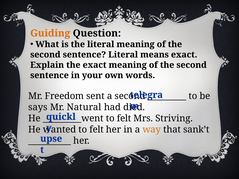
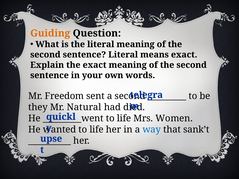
says: says -> they (38, 107)
felt: felt -> life (124, 119)
Striving: Striving -> Women (174, 119)
felt: felt -> life (97, 130)
way colour: orange -> blue (152, 130)
